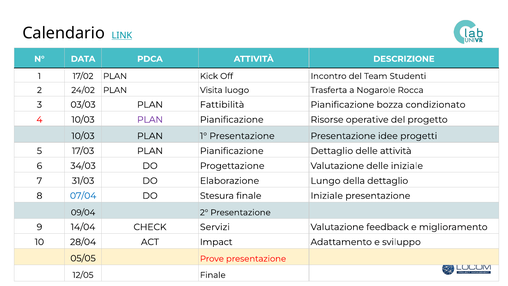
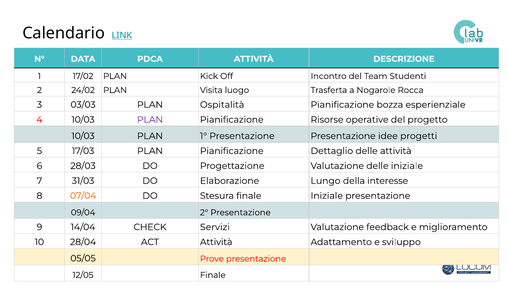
Fattibilità: Fattibilità -> Ospitalità (222, 105)
condizionato: condizionato -> esperienziale (436, 105)
34/03: 34/03 -> 28/03 (83, 166)
della dettaglio: dettaglio -> interesse (388, 181)
07/04 colour: blue -> orange (83, 196)
ACT Impact: Impact -> Attività (216, 242)
